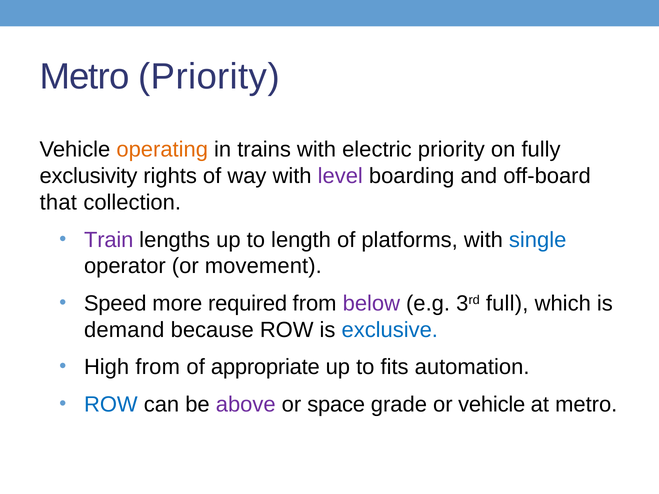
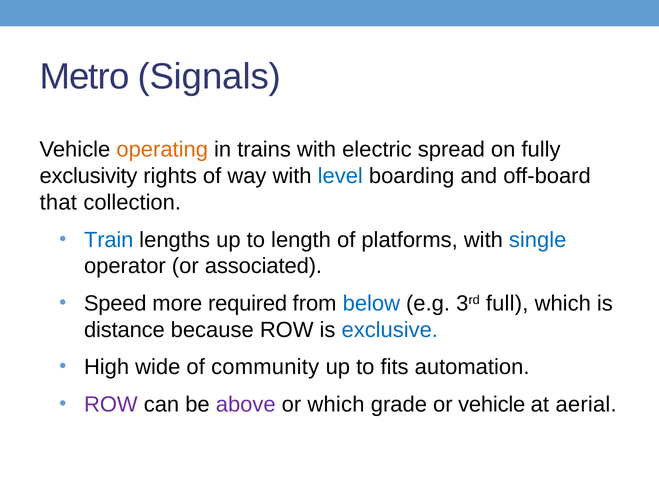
Metro Priority: Priority -> Signals (209, 77)
electric priority: priority -> spread (451, 150)
level colour: purple -> blue (340, 176)
Train colour: purple -> blue (109, 240)
movement: movement -> associated (263, 266)
below colour: purple -> blue (371, 304)
demand: demand -> distance (124, 330)
High from: from -> wide (158, 367)
appropriate: appropriate -> community (265, 367)
ROW colour: blue -> purple (111, 405)
or space: space -> which (336, 405)
at metro: metro -> aerial (586, 405)
